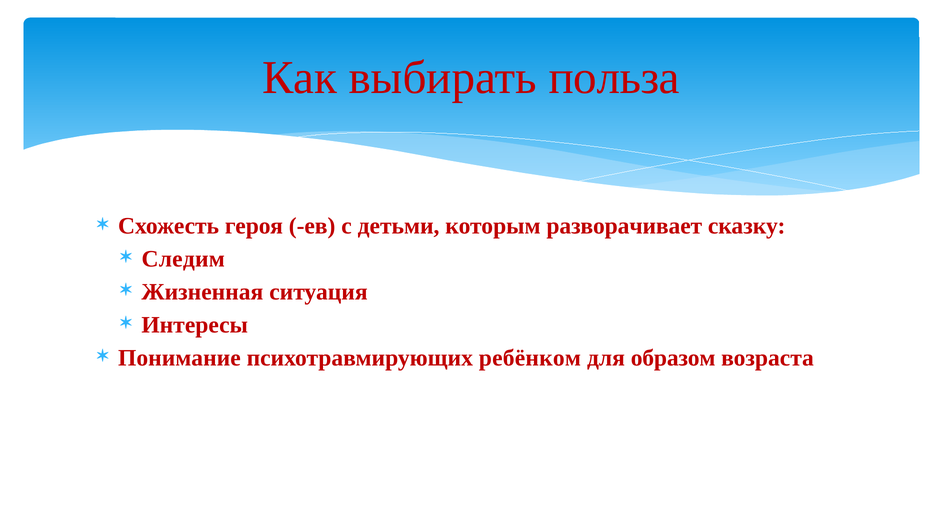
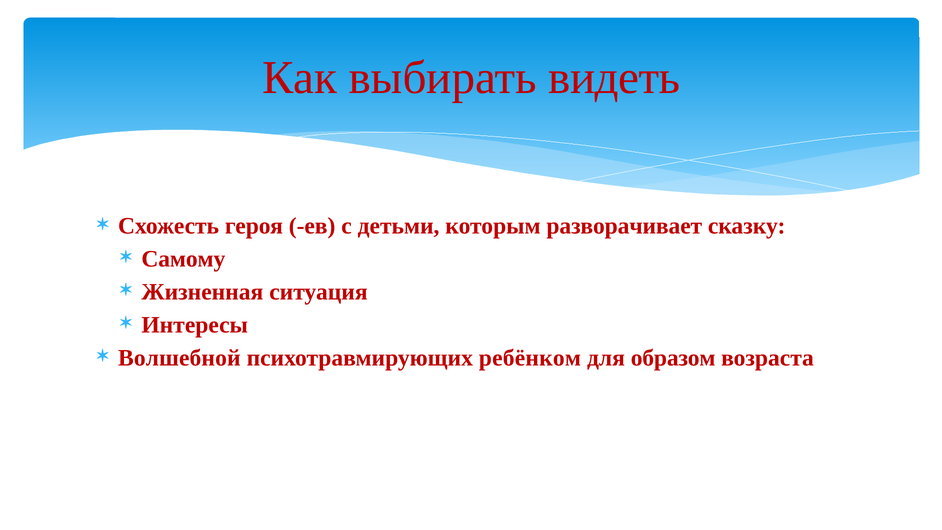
польза: польза -> видеть (614, 78)
Следим: Следим -> Самому (183, 259)
Понимание: Понимание -> Волшебной (179, 358)
